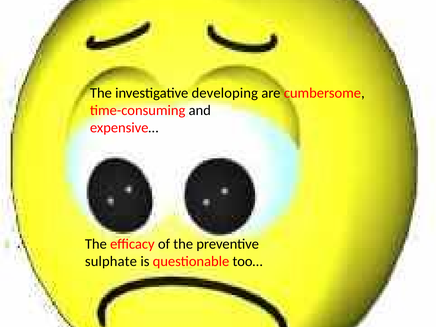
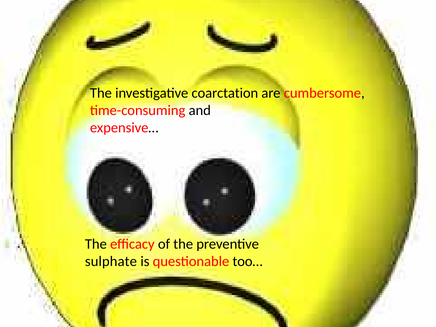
developing: developing -> coarctation (225, 93)
